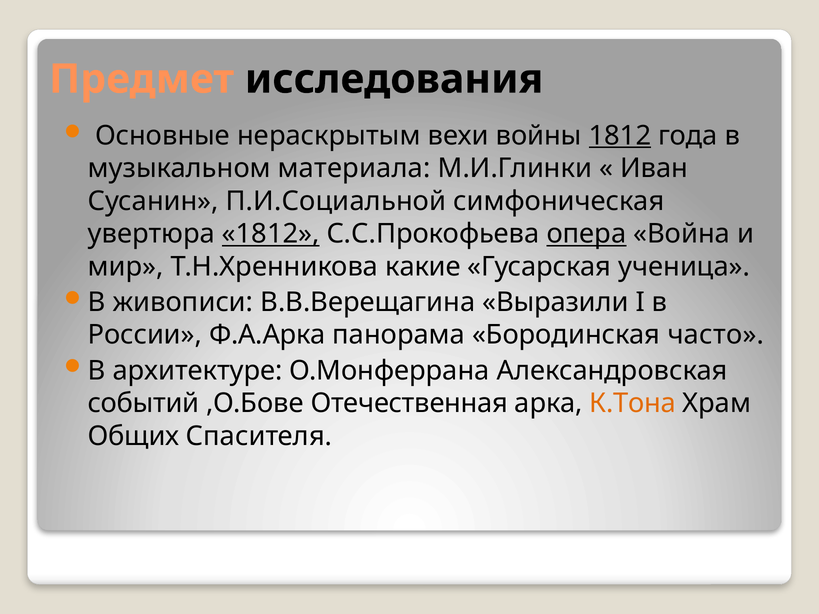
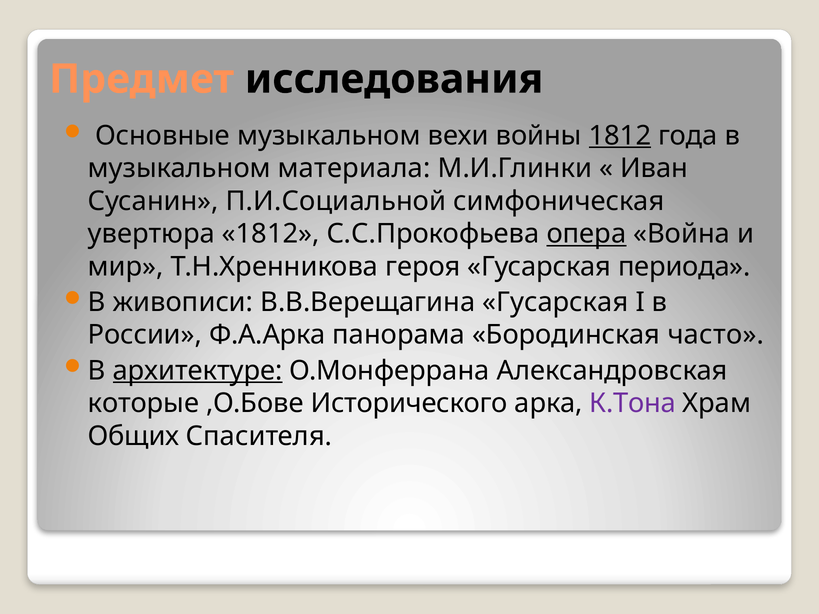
Основные нераскрытым: нераскрытым -> музыкальном (329, 136)
1812 underline: present -> none (271, 234)
какие: какие -> героя (423, 267)
ученица: ученица -> периода (684, 267)
В.В.Верещагина Выразили: Выразили -> Гусарская (555, 302)
архитектуре underline: none -> present (198, 371)
событий: событий -> которые (143, 403)
Отечественная: Отечественная -> Исторического (409, 403)
К.Тона colour: orange -> purple (633, 403)
